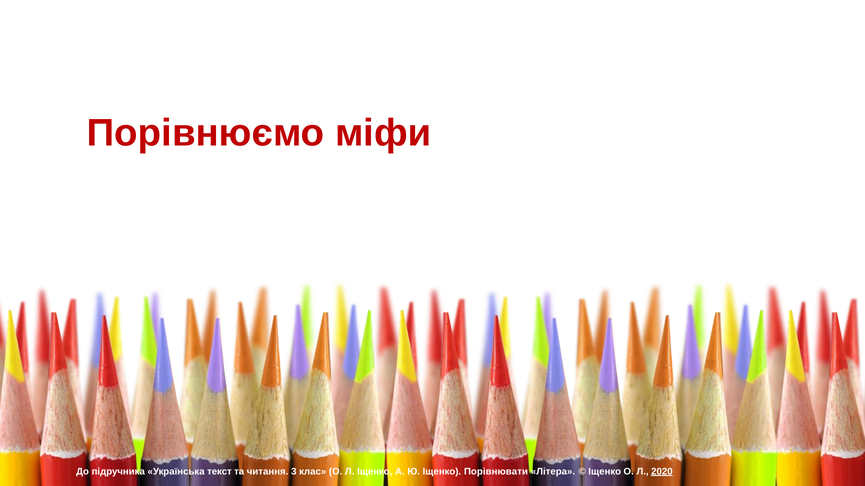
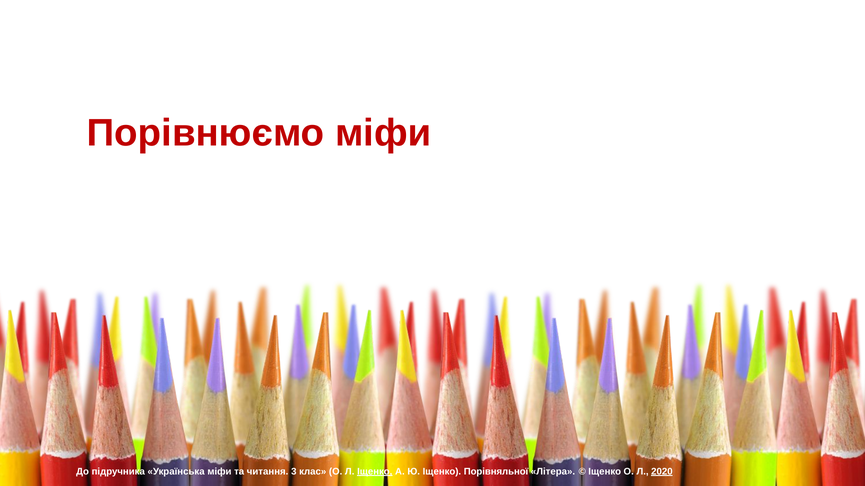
Українська текст: текст -> міфи (219, 472)
Іщенко underline: none -> present (375, 472)
Порівнювати: Порівнювати -> Порівняльної (496, 472)
